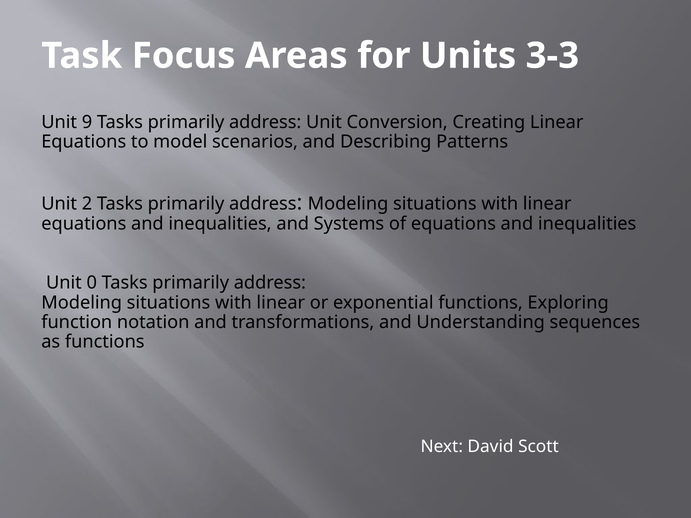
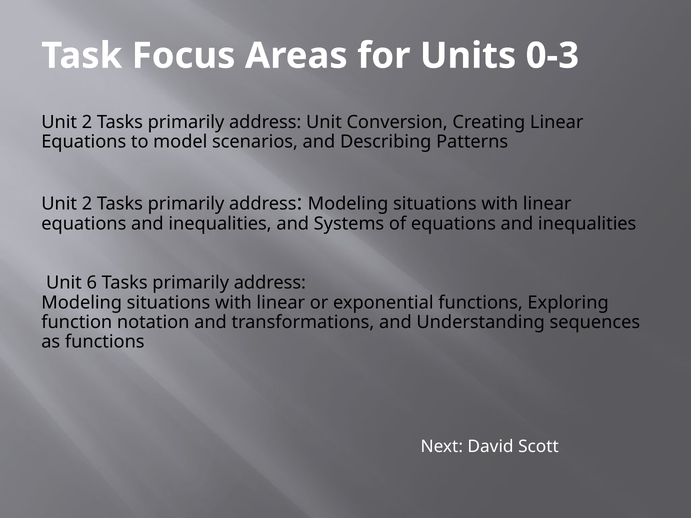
3-3: 3-3 -> 0-3 (552, 56)
9: 9 -> 2 (87, 122)
0: 0 -> 6 (92, 283)
